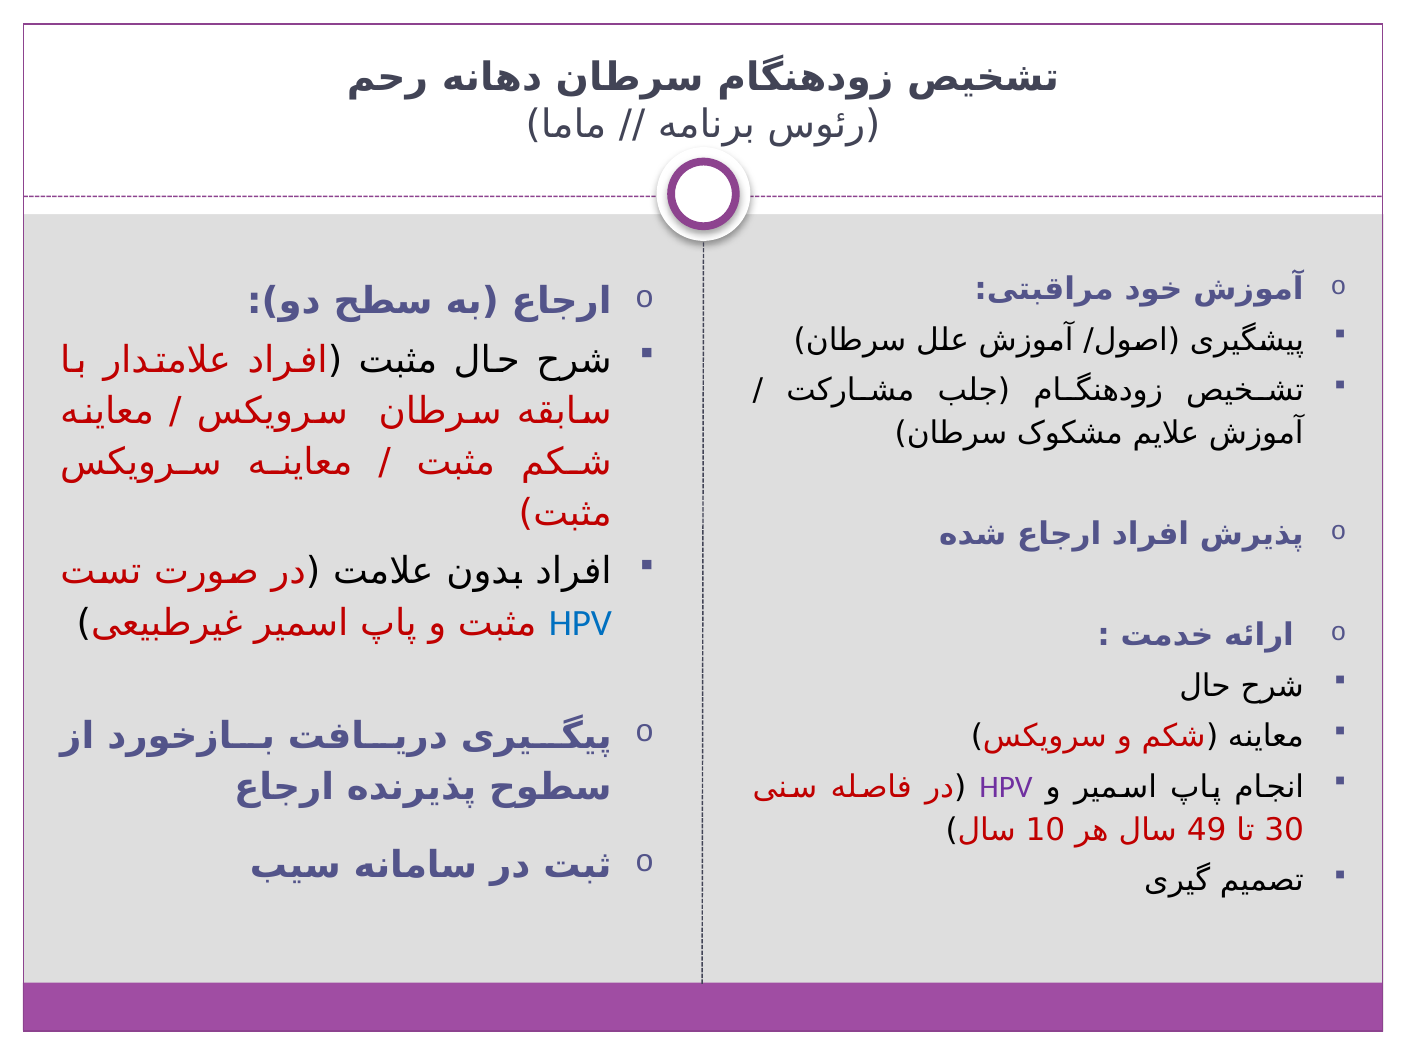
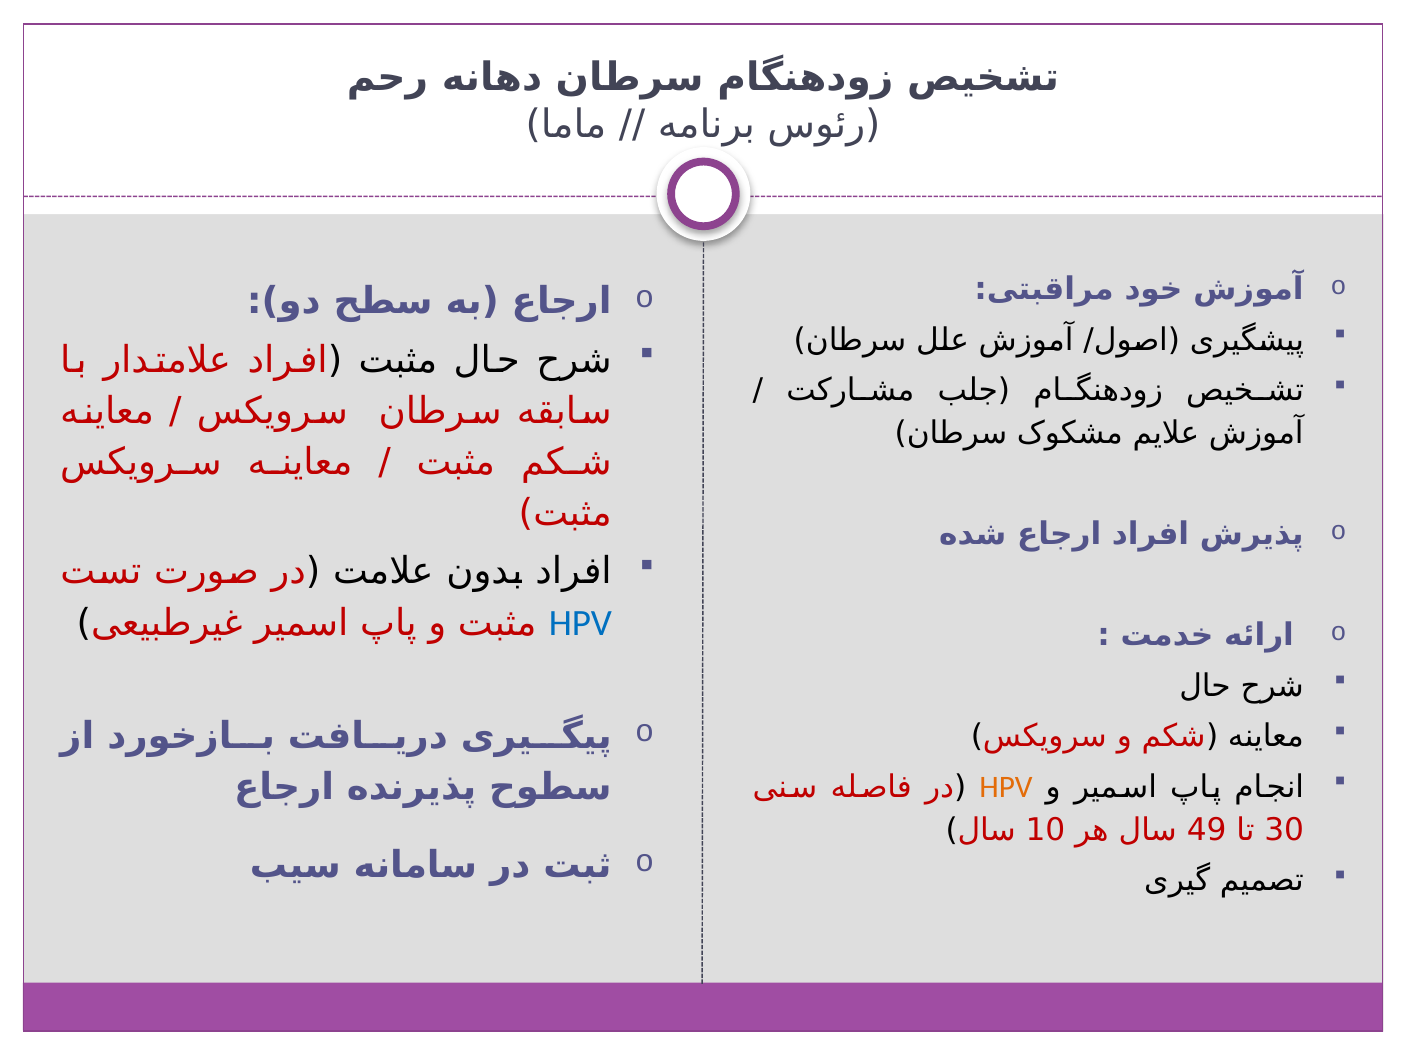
HPV colour: purple -> orange (1006, 787)
